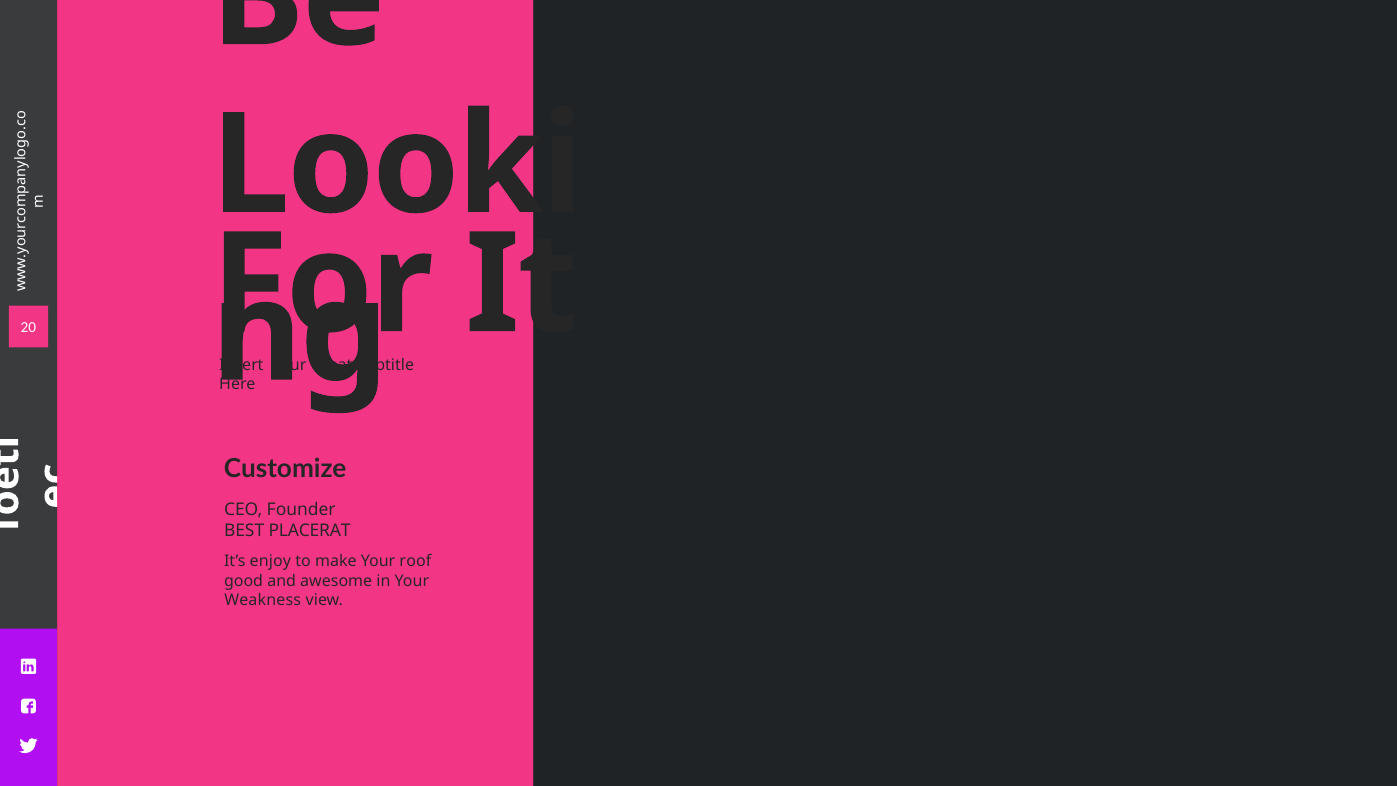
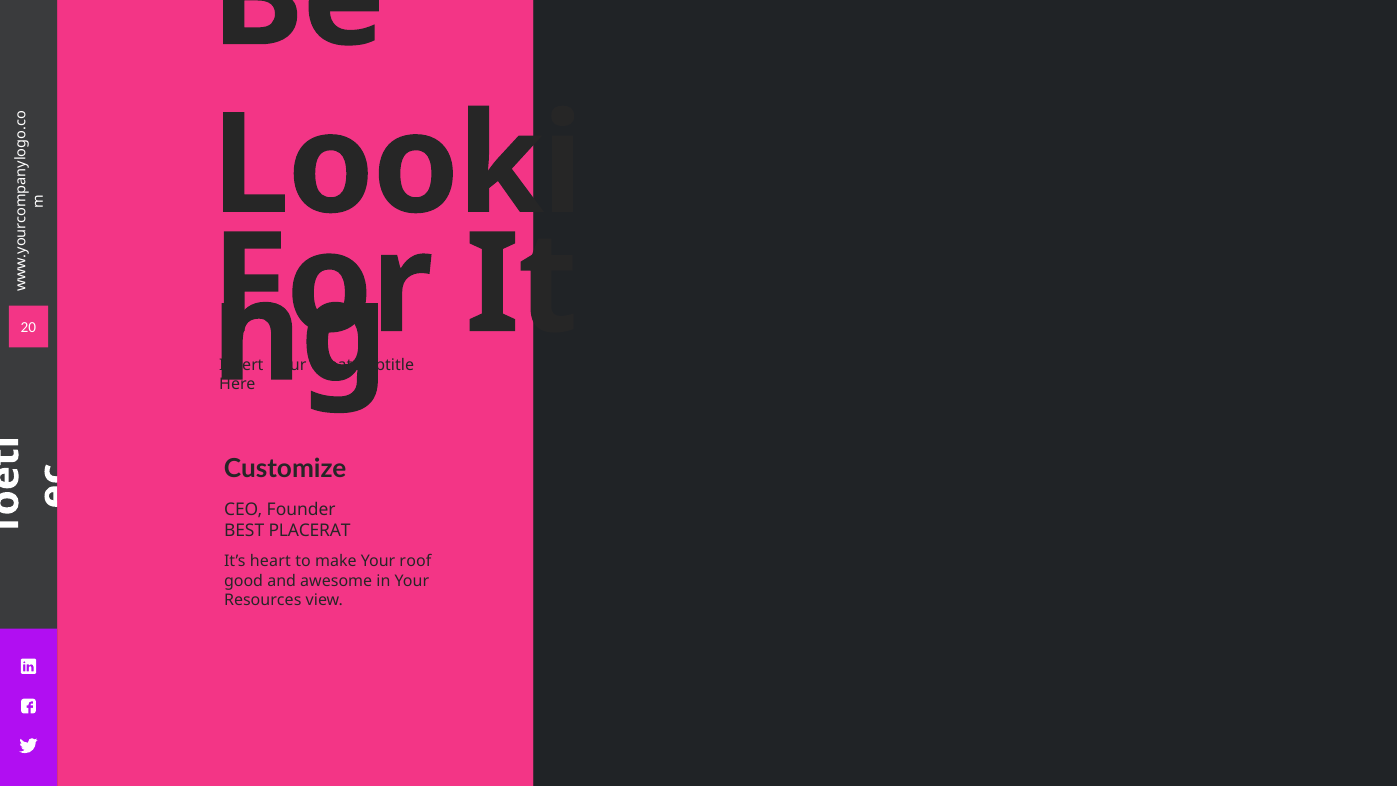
enjoy: enjoy -> heart (270, 561)
Weakness: Weakness -> Resources (263, 600)
